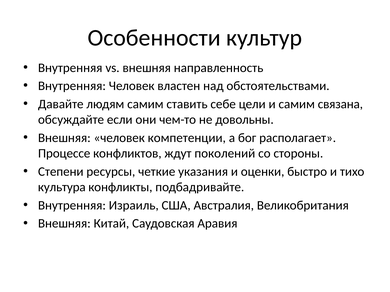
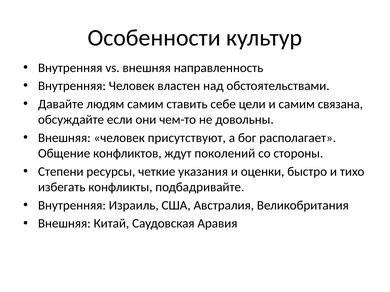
компетенции: компетенции -> присутствуют (187, 138)
Процессе: Процессе -> Общение (64, 154)
культура: культура -> избегать (62, 187)
